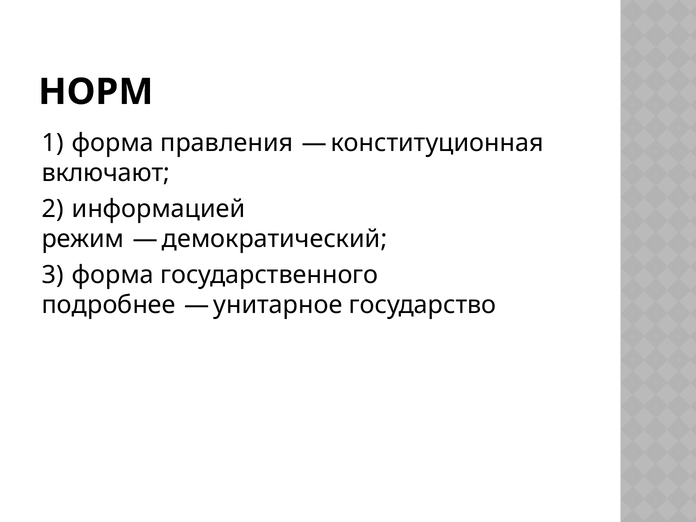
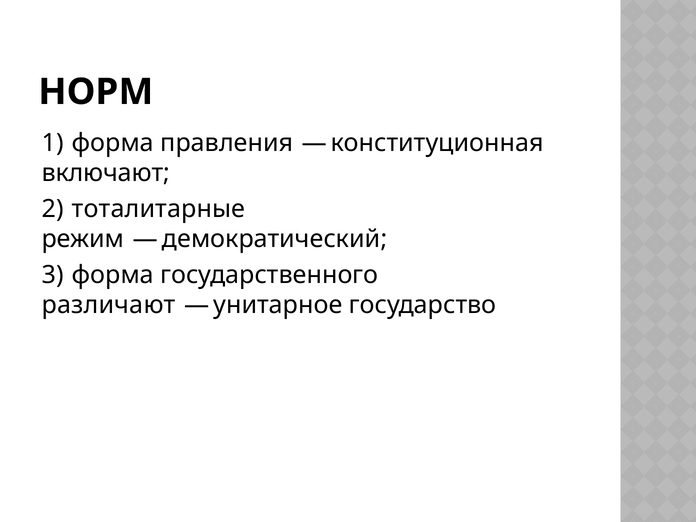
информацией: информацией -> тоталитарные (159, 209)
подробнее: подробнее -> различают (109, 305)
